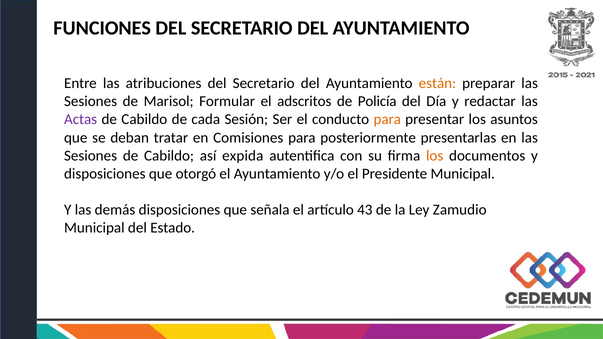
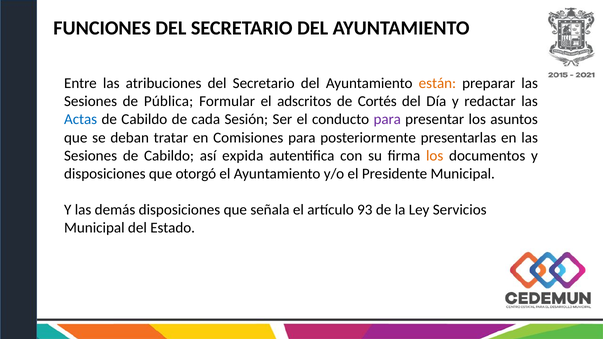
Marisol: Marisol -> Pública (169, 101)
Policía: Policía -> Cortés (377, 101)
Actas colour: purple -> blue (81, 120)
para colour: orange -> purple (387, 120)
43: 43 -> 93 (365, 210)
Zamudio: Zamudio -> Servicios (460, 210)
